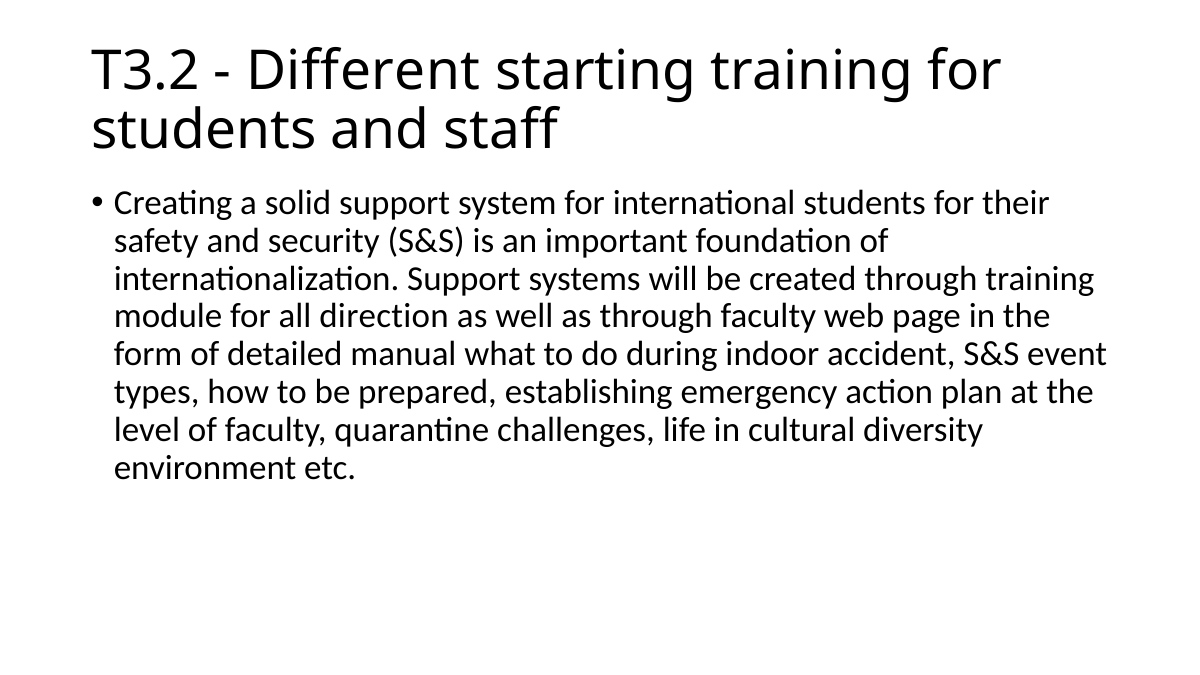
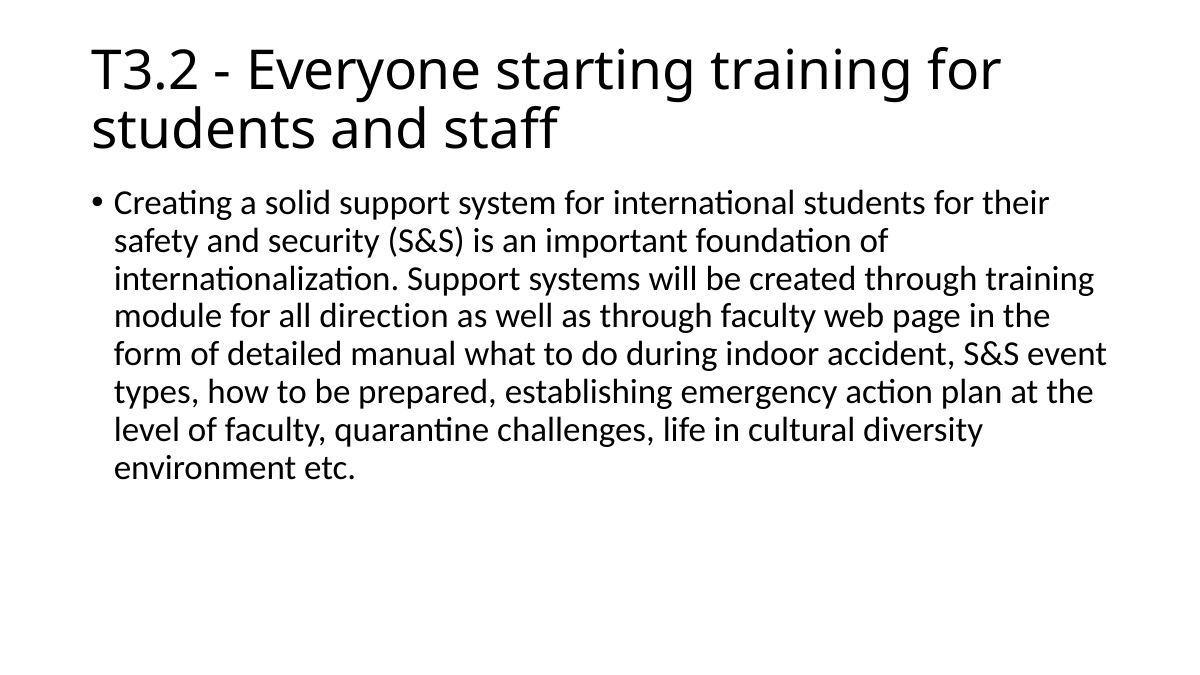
Different: Different -> Everyone (364, 71)
